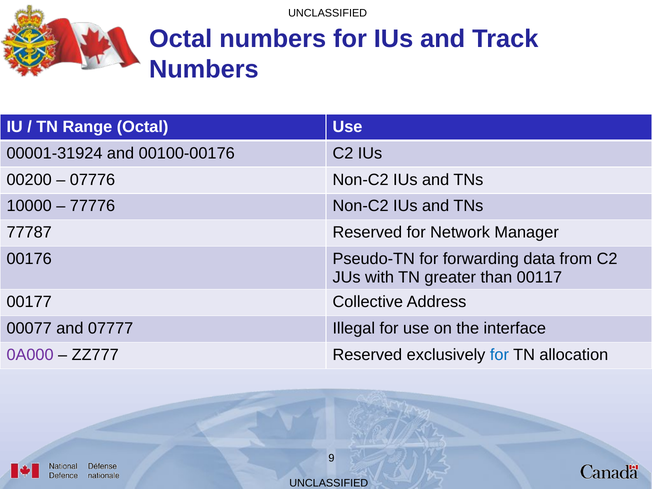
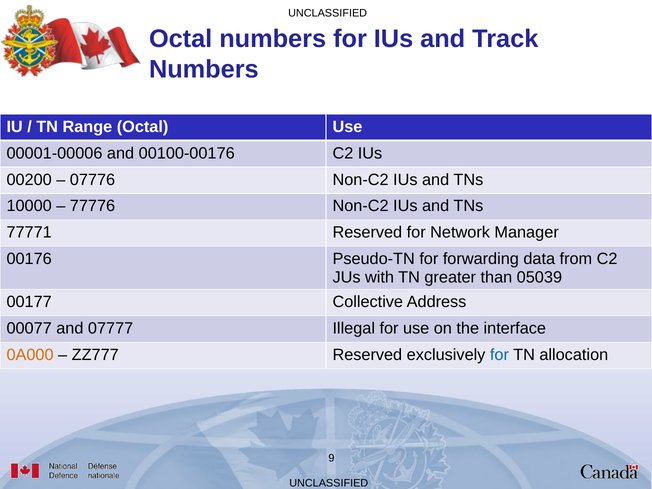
00001-31924: 00001-31924 -> 00001-00006 (54, 153)
77787: 77787 -> 77771 (29, 233)
00117: 00117 -> 05039 (539, 277)
0A000 colour: purple -> orange (30, 355)
